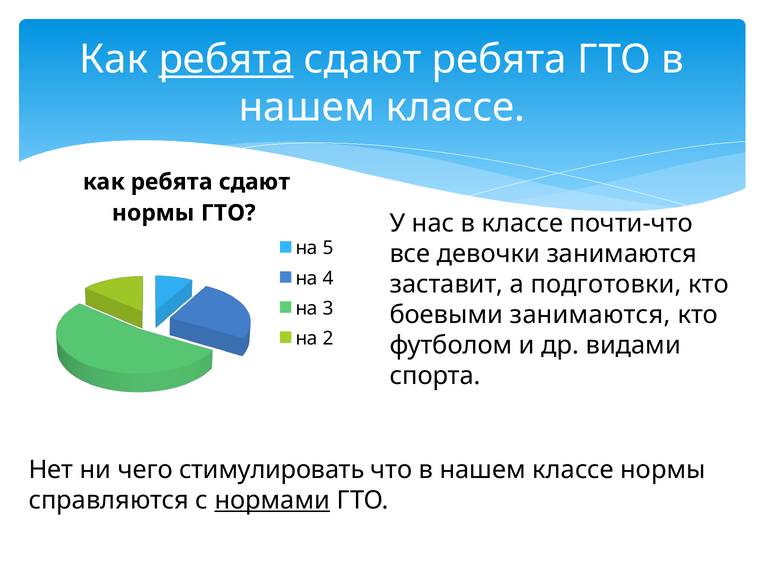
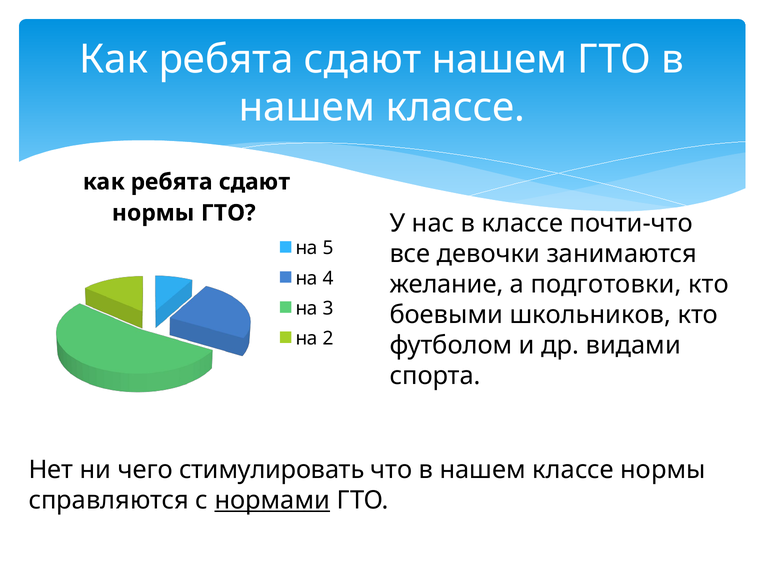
ребята underline: present -> none (226, 59)
сдают ребята: ребята -> нашем (499, 59)
заставит: заставит -> желание (446, 284)
боевыми занимаются: занимаются -> школьников (590, 315)
